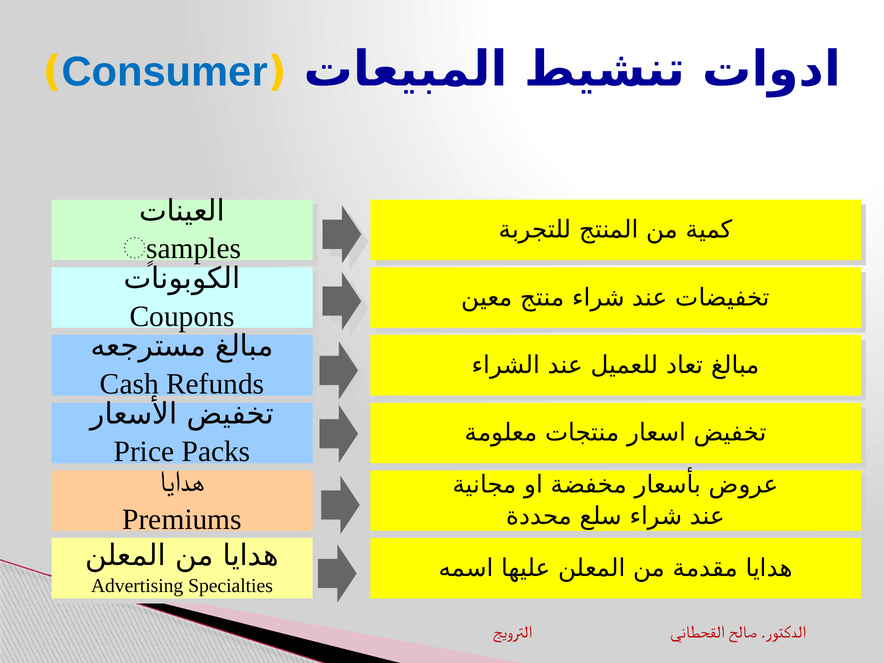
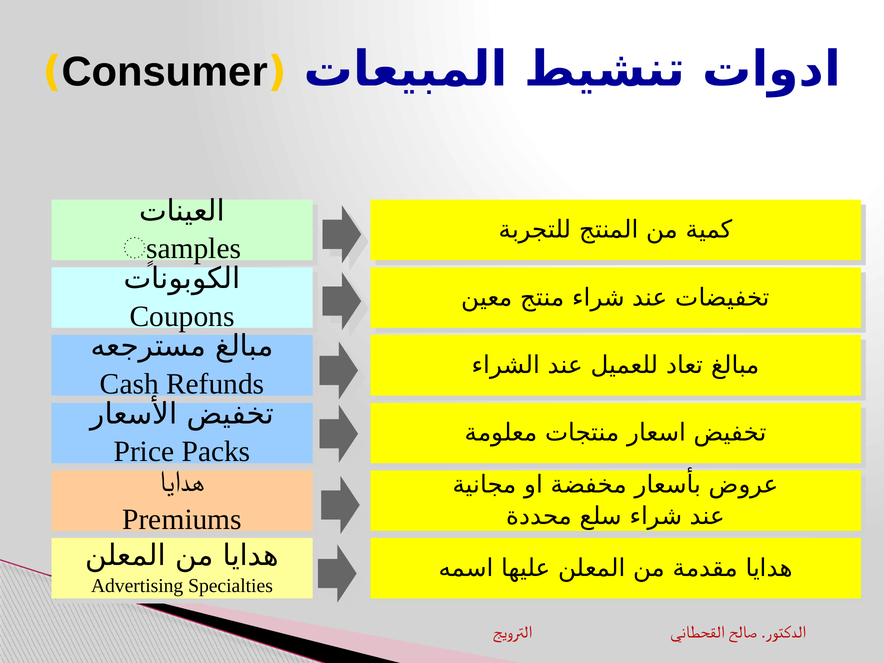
Consumer colour: blue -> black (165, 72)
